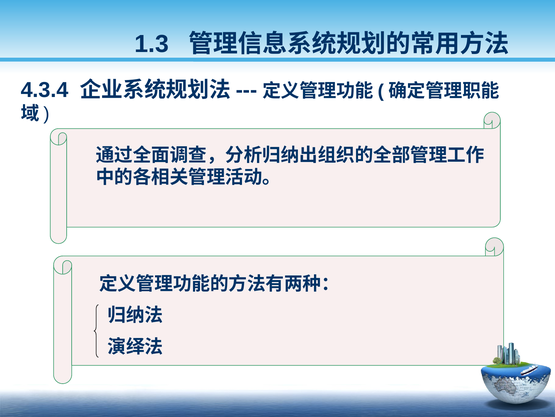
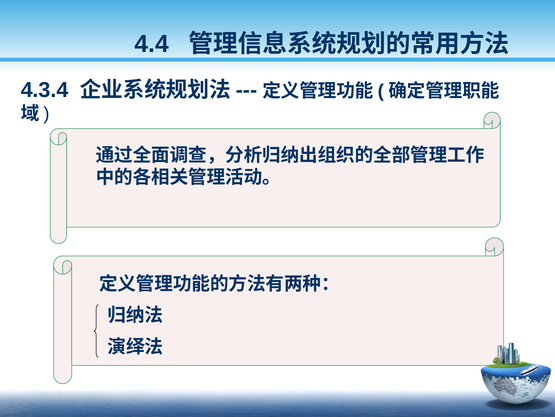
1.3: 1.3 -> 4.4 (152, 44)
